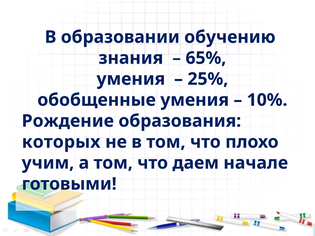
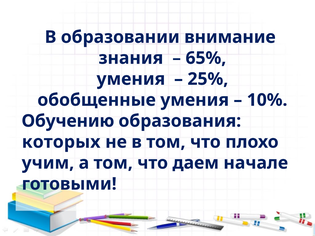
обучению: обучению -> внимание (230, 37)
Рождение: Рождение -> Обучению (68, 121)
